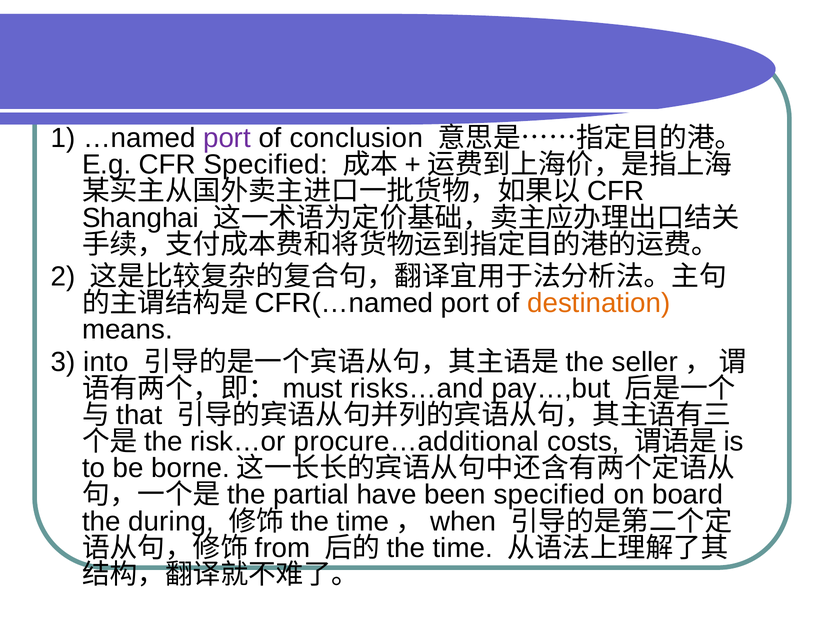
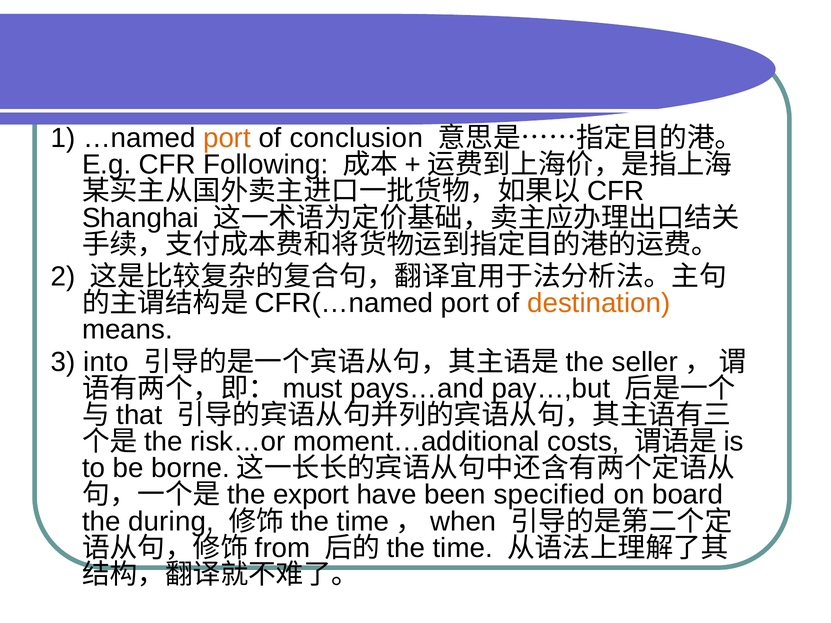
port colour: purple -> orange (227, 138)
CFR Specified: Specified -> Following (266, 165)
risks…and: risks…and -> pays…and (417, 389)
procure…additional: procure…additional -> moment…additional (416, 442)
partial: partial -> export (311, 495)
